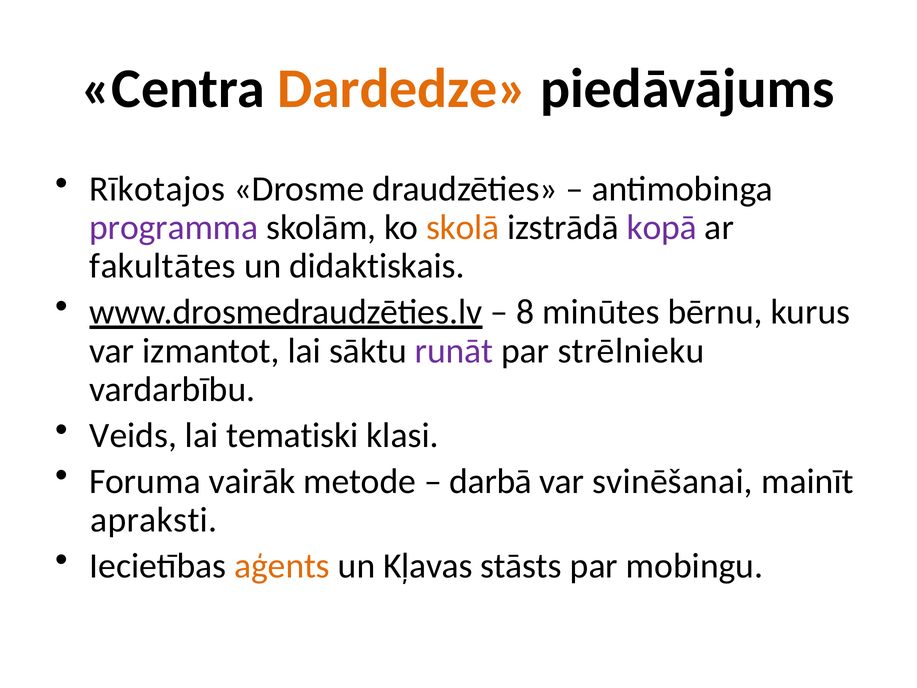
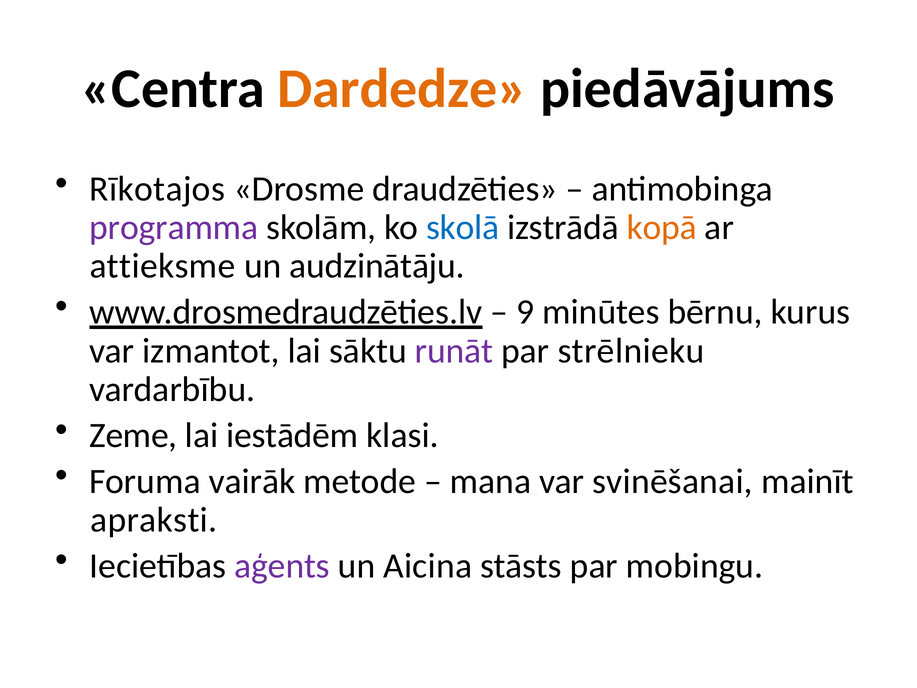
skolā colour: orange -> blue (463, 227)
kopā colour: purple -> orange (662, 227)
fakultātes: fakultātes -> attieksme (163, 266)
didaktiskais: didaktiskais -> audzinātāju (377, 266)
8: 8 -> 9 (525, 312)
Veids: Veids -> Zeme (133, 435)
tematiski: tematiski -> iestādēm (292, 435)
darbā: darbā -> mana (491, 481)
aģents colour: orange -> purple (282, 566)
Kļavas: Kļavas -> Aicina (428, 566)
